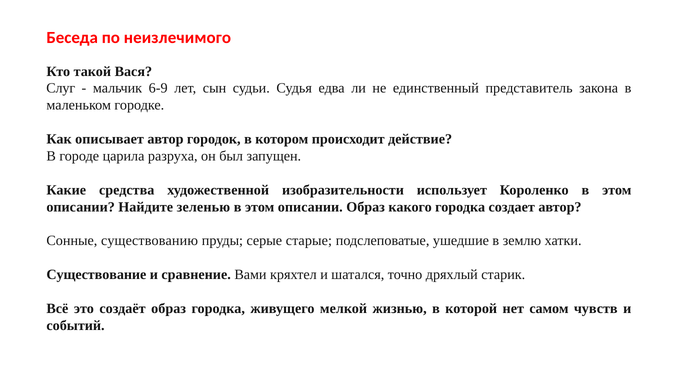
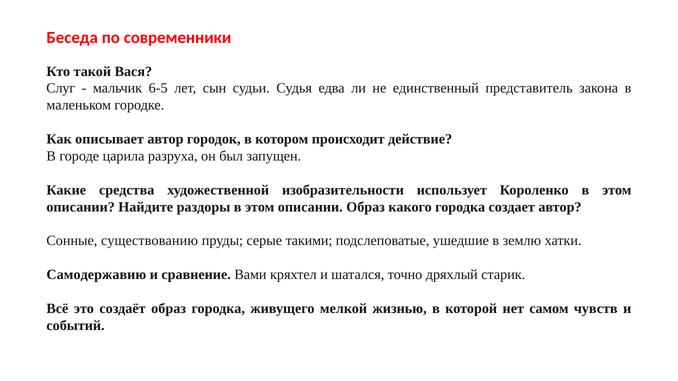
неизлечимого: неизлечимого -> современники (178, 38)
6-9: 6-9 -> 6-5 (158, 88)
зеленью: зеленью -> раздоры (203, 207)
старые: старые -> такими (309, 241)
Существование: Существование -> Самодержавию (96, 275)
